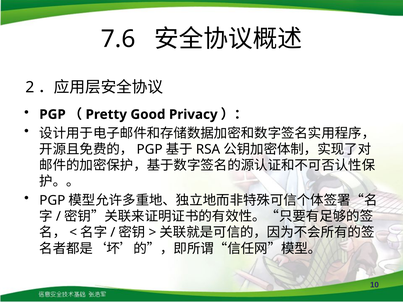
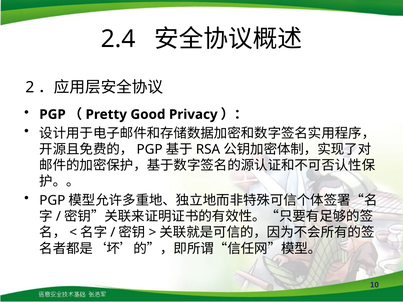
7.6: 7.6 -> 2.4 (118, 39)
